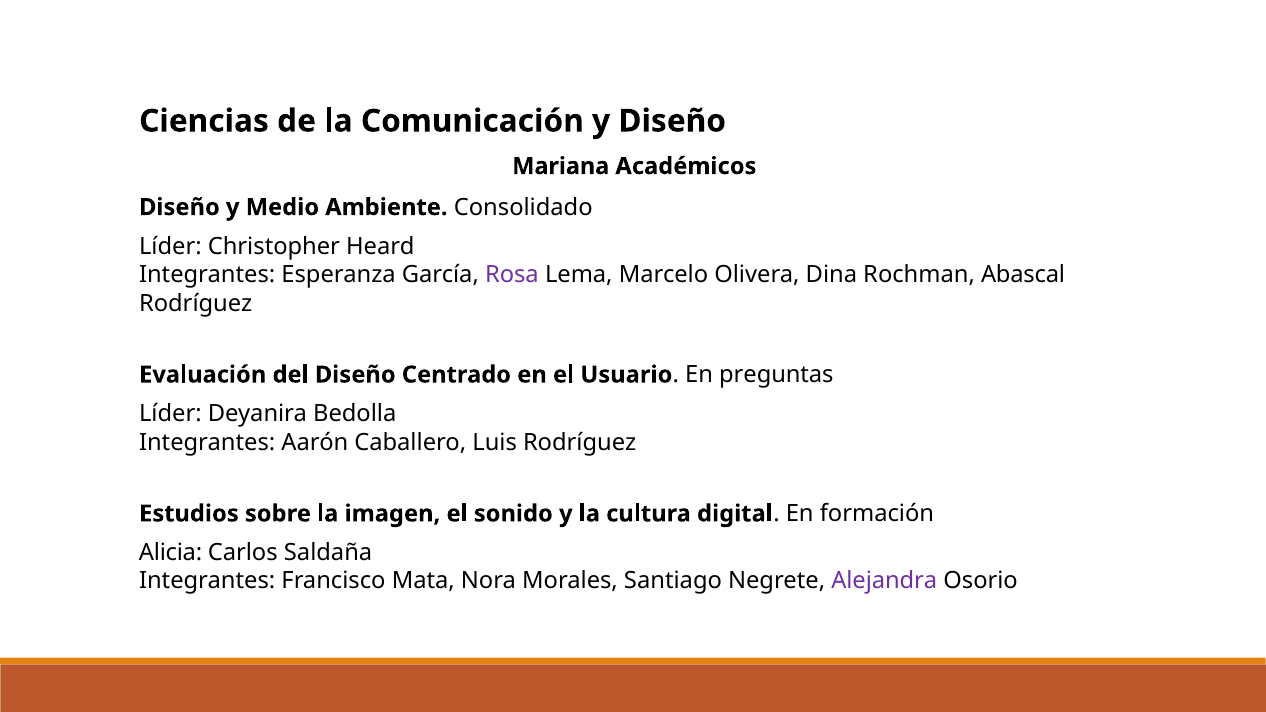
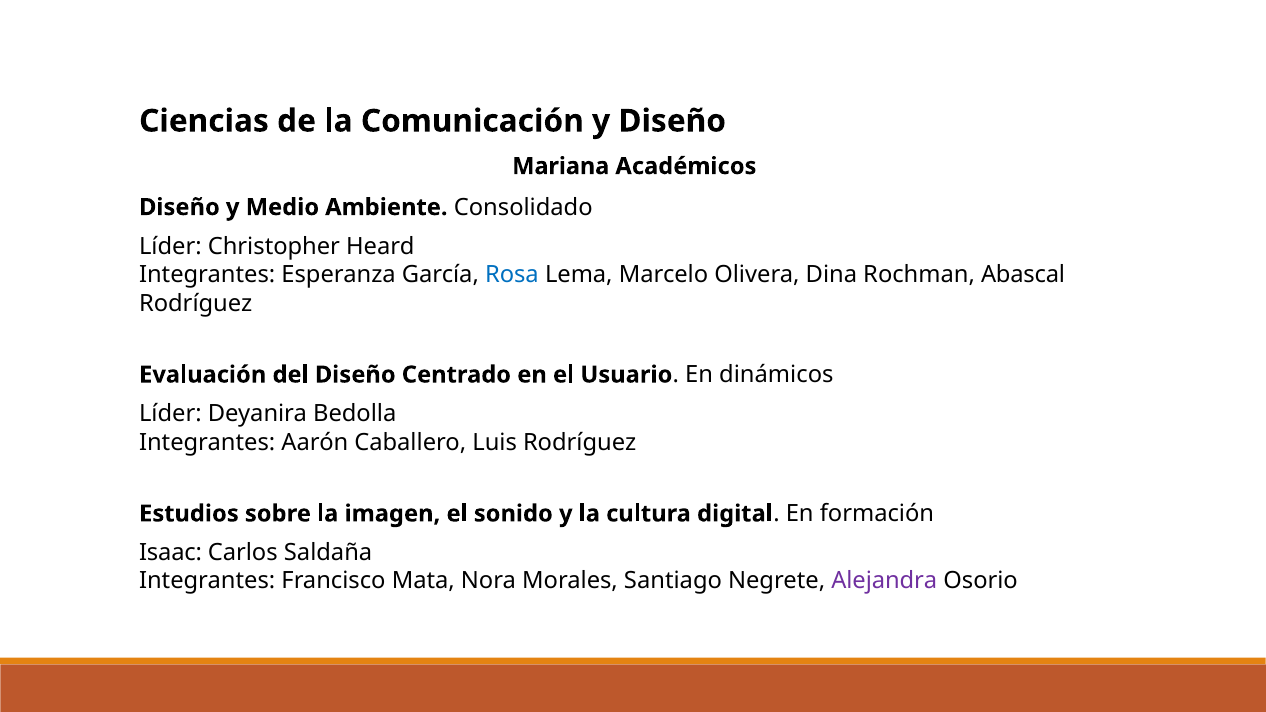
Rosa colour: purple -> blue (512, 275)
preguntas: preguntas -> dinámicos (776, 375)
Alicia: Alicia -> Isaac (171, 553)
